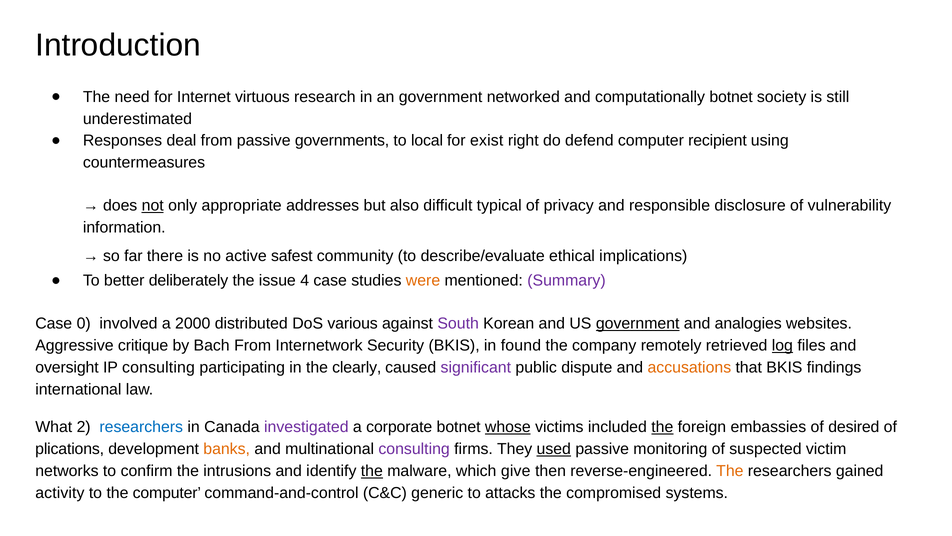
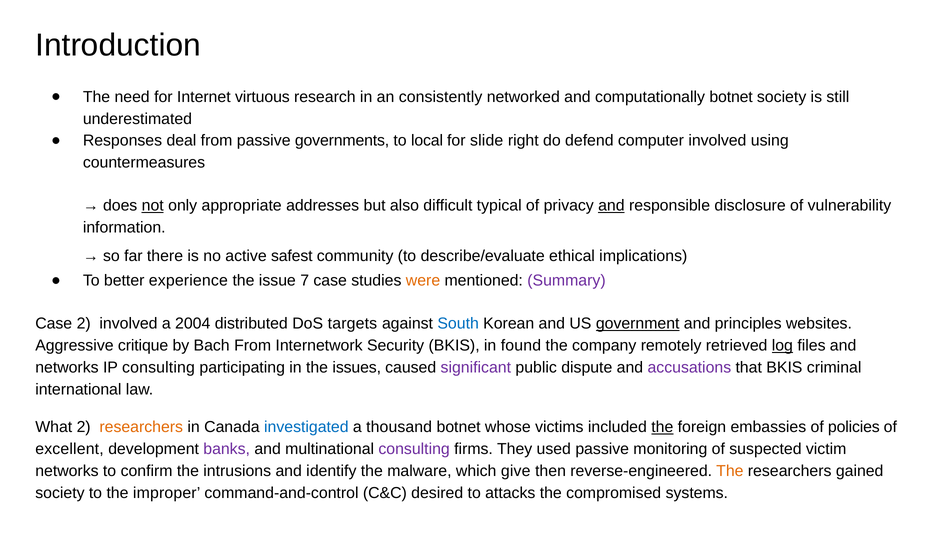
an government: government -> consistently (441, 97)
exist: exist -> slide (487, 141)
computer recipient: recipient -> involved (717, 141)
and underline: none -> present (611, 206)
deliberately: deliberately -> experience (188, 280)
4: 4 -> 7 (305, 280)
Case 0: 0 -> 2 (84, 323)
2000: 2000 -> 2004 (193, 323)
various: various -> targets (352, 323)
South colour: purple -> blue (458, 323)
analogies: analogies -> principles (748, 323)
oversight: oversight -> networks (67, 367)
clearly: clearly -> issues (357, 367)
accusations colour: orange -> purple (689, 367)
findings: findings -> criminal (834, 367)
researchers colour: blue -> orange (141, 427)
investigated colour: purple -> blue (306, 427)
corporate: corporate -> thousand (399, 427)
whose underline: present -> none (508, 427)
desired: desired -> policies (854, 427)
plications: plications -> excellent (69, 449)
banks colour: orange -> purple (227, 449)
used underline: present -> none (554, 449)
the underline: present -> none (372, 471)
activity: activity -> society (60, 493)
the computer: computer -> improper (167, 493)
generic: generic -> desired (437, 493)
